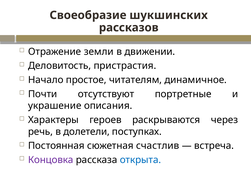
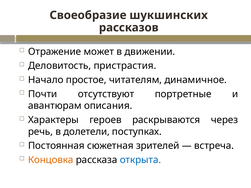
земли: земли -> может (99, 52)
украшение: украшение -> авантюрам (55, 106)
счастлив: счастлив -> зрителей (158, 146)
Концовка colour: purple -> orange (51, 160)
